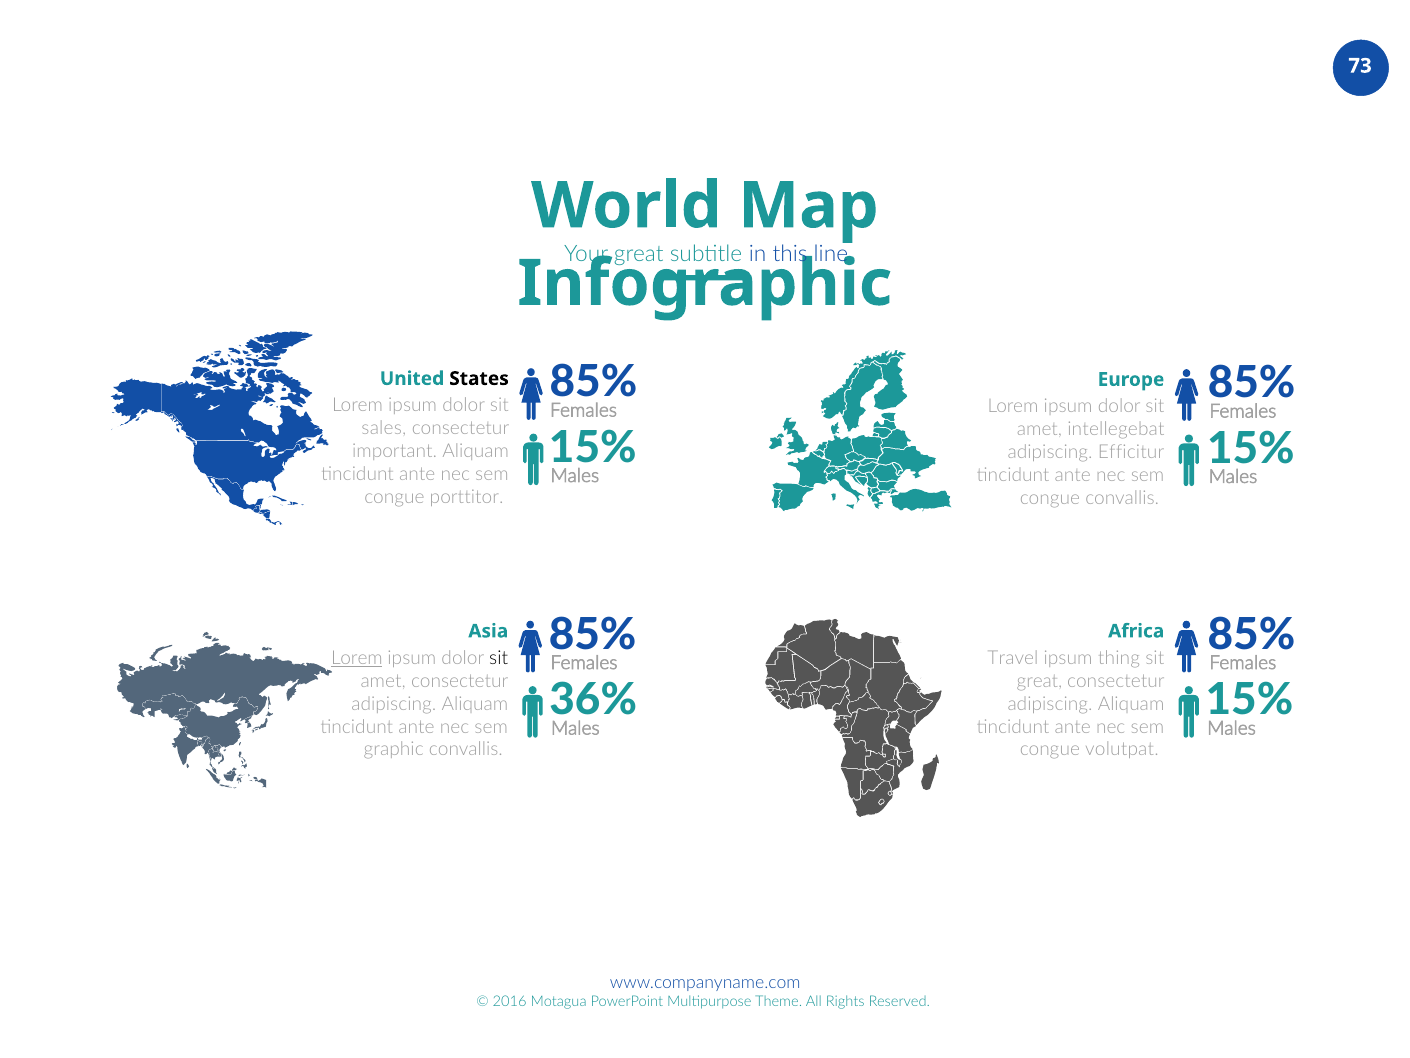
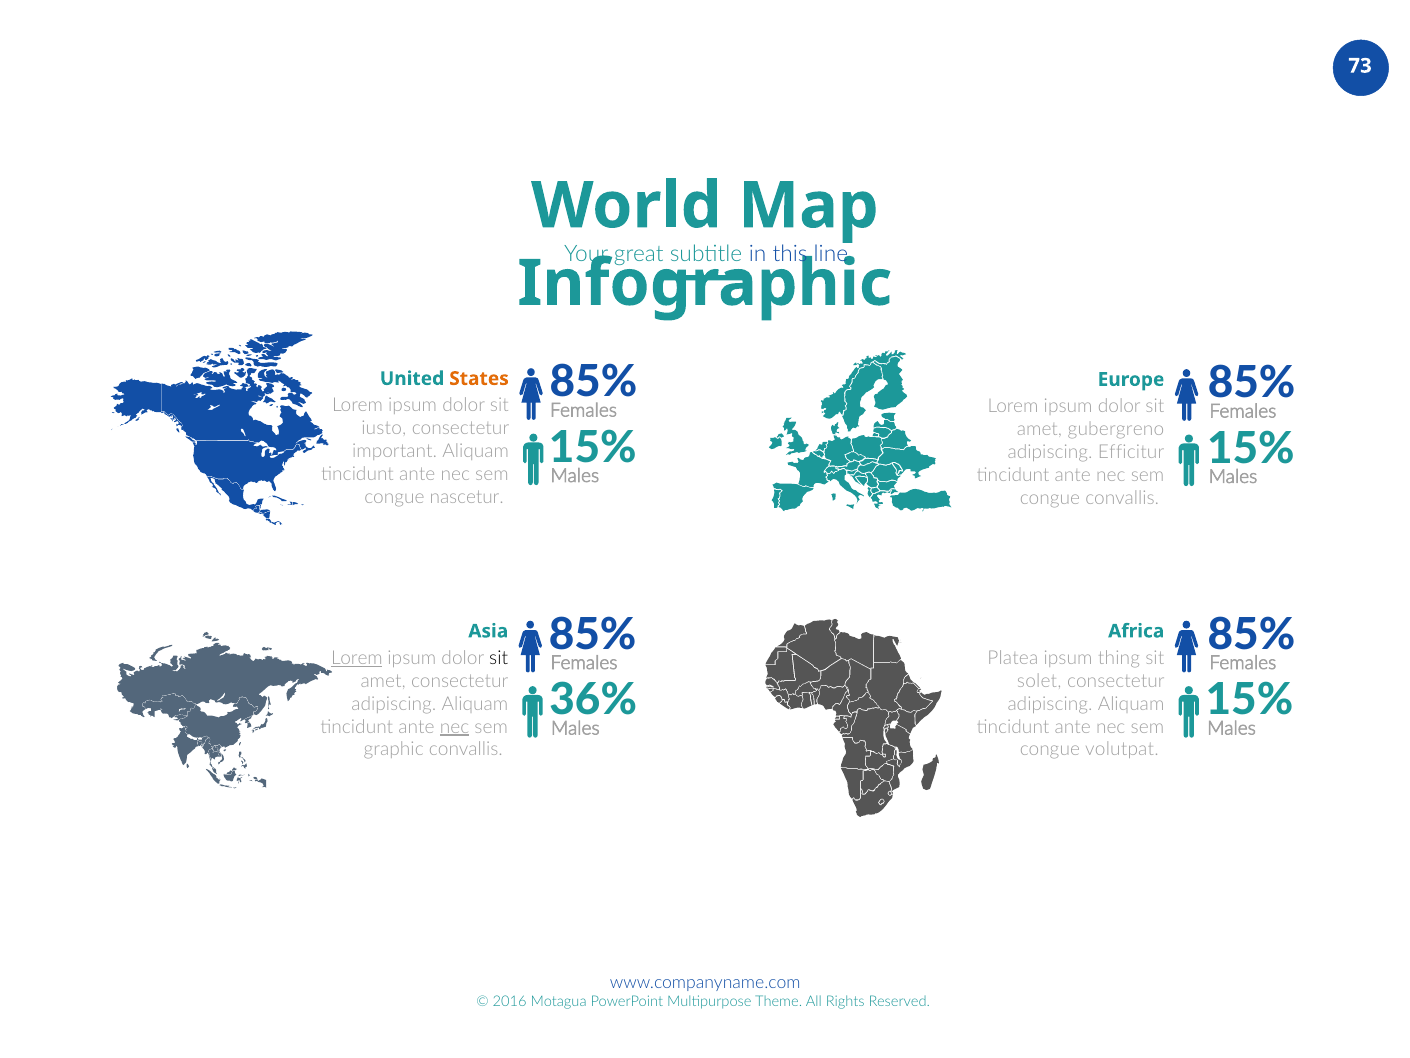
States colour: black -> orange (479, 378)
sales: sales -> iusto (384, 428)
intellegebat: intellegebat -> gubergreno (1116, 429)
porttitor: porttitor -> nascetur (467, 497)
Travel: Travel -> Platea (1013, 658)
great: great -> solet (1039, 681)
nec underline: none -> present (455, 726)
